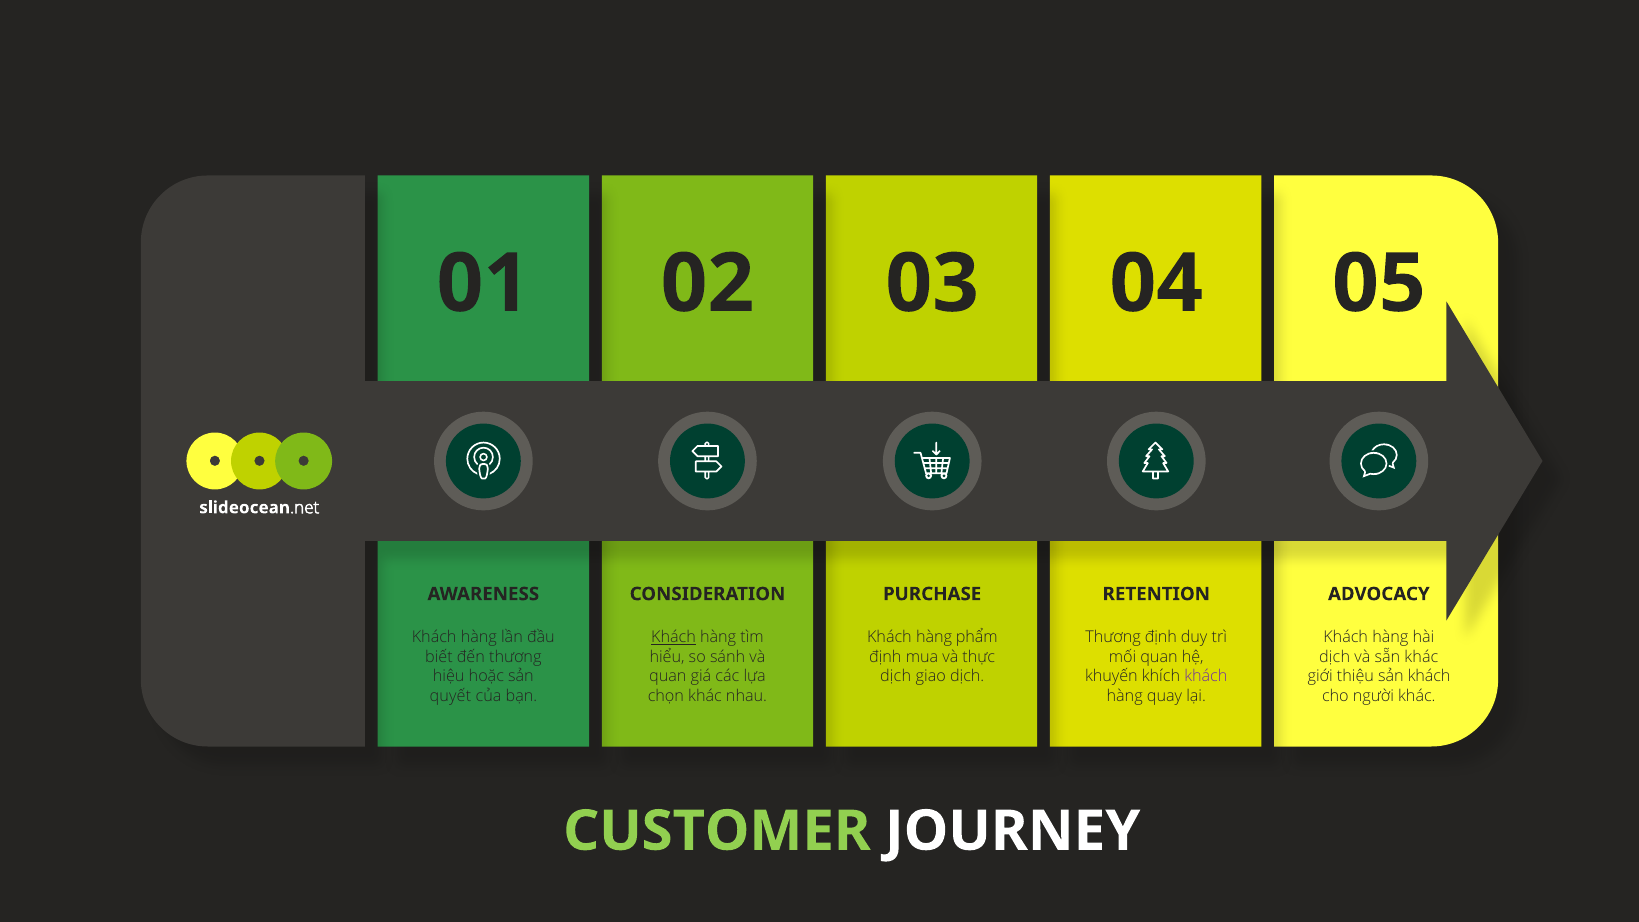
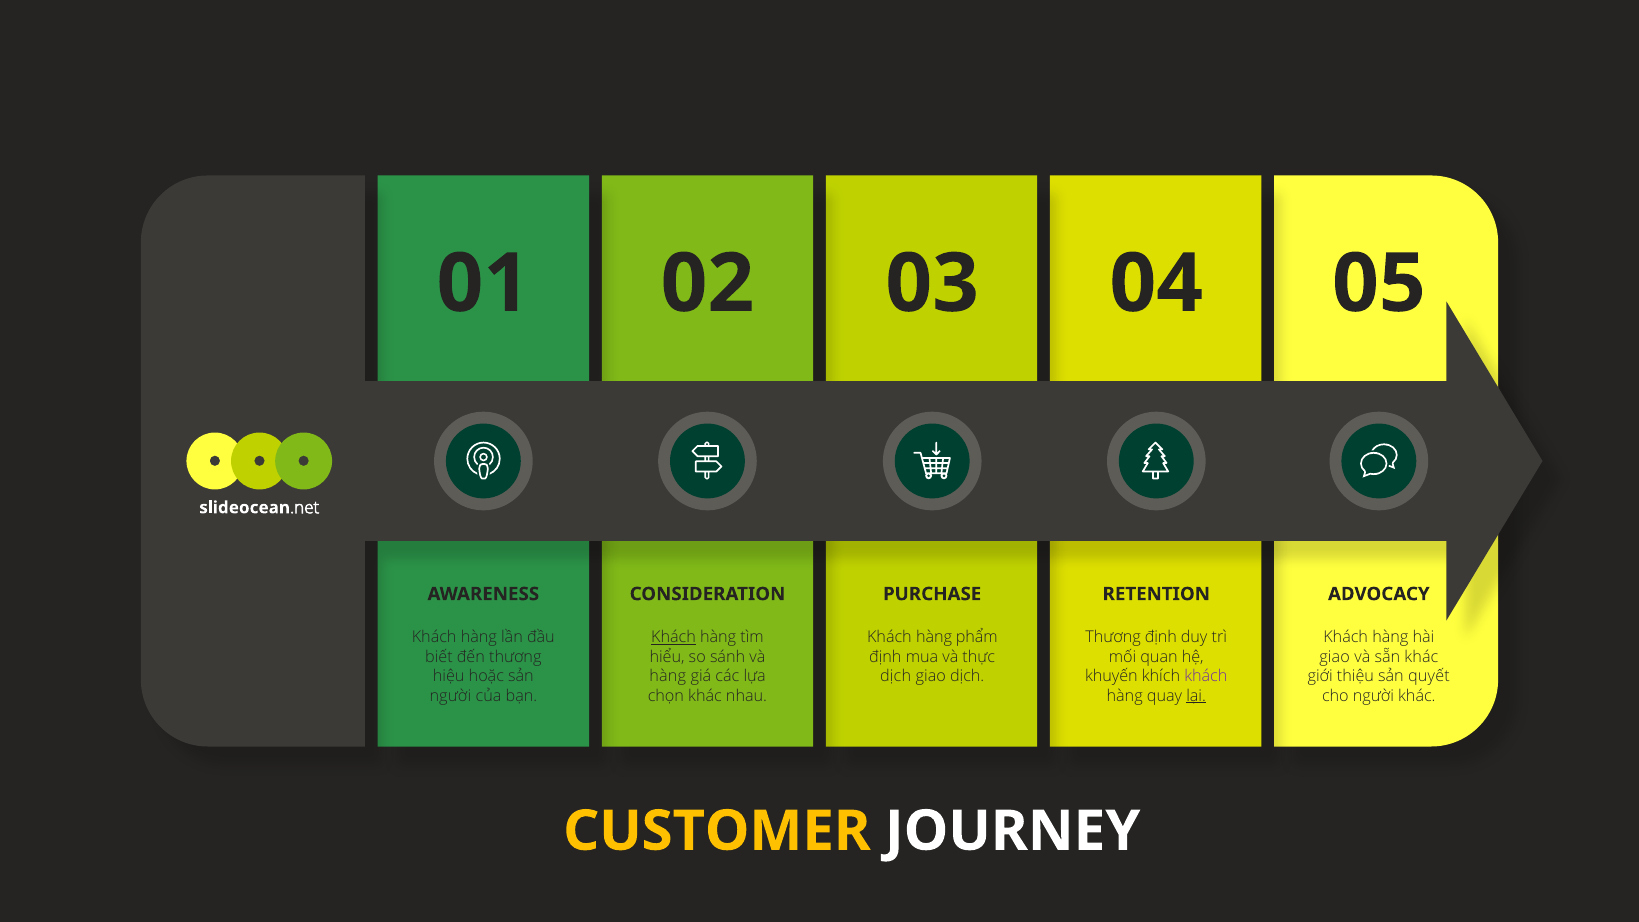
dịch: dịch -> giao (1335, 657)
quan: quan -> hàng (668, 676)
sản khách: khách -> quyết (1429, 676)
quyết: quyết -> người (450, 696)
lại underline: none -> present (1196, 696)
CUSTOMER colour: light green -> yellow (717, 831)
